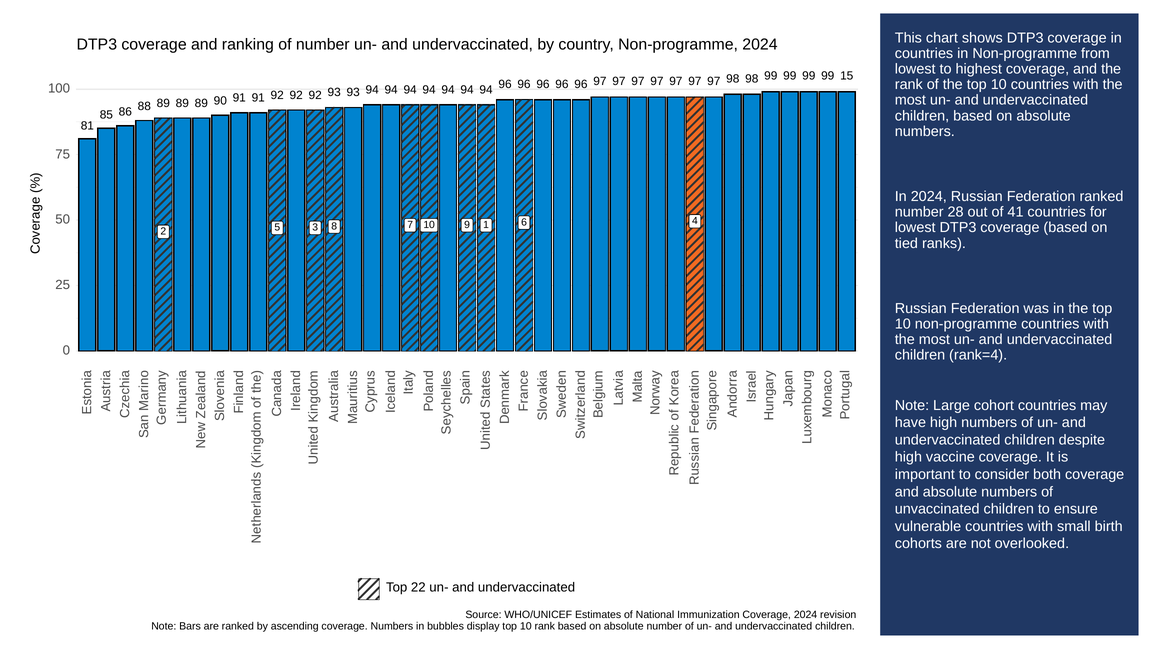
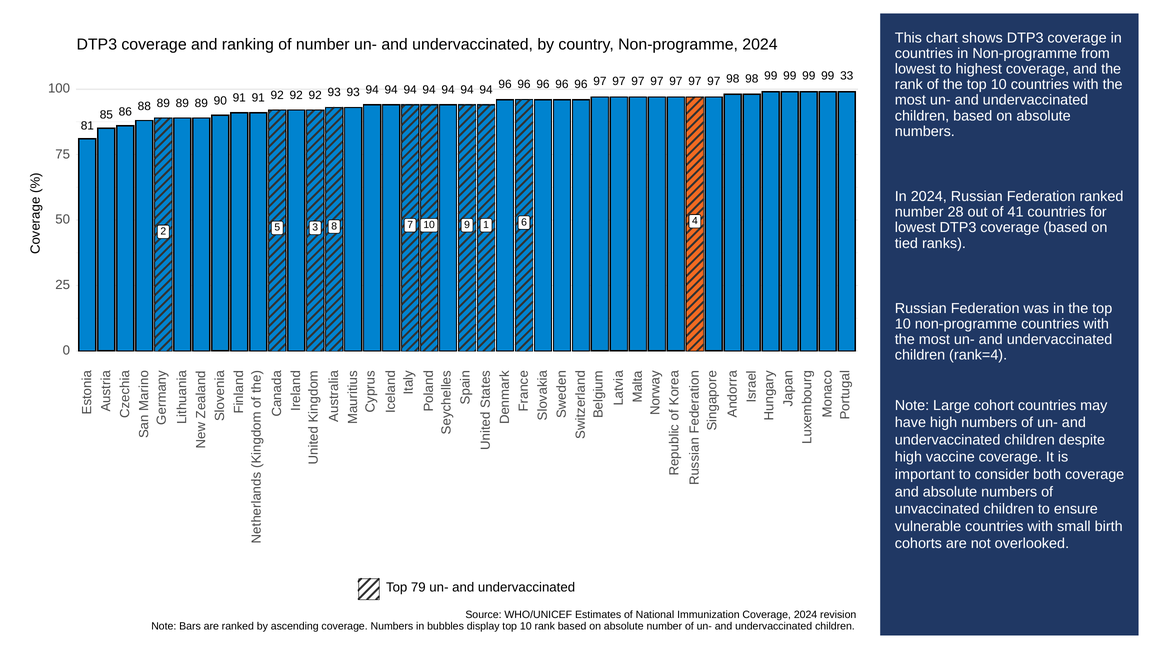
15: 15 -> 33 (847, 76)
22: 22 -> 79 (418, 587)
